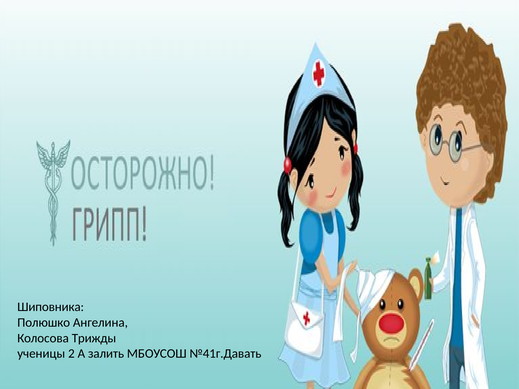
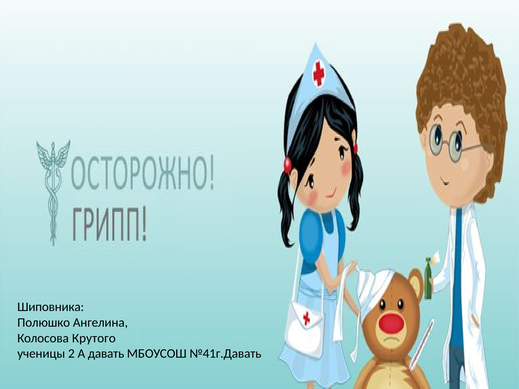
Трижды: Трижды -> Крутого (94, 338)
залить: залить -> давать (106, 354)
